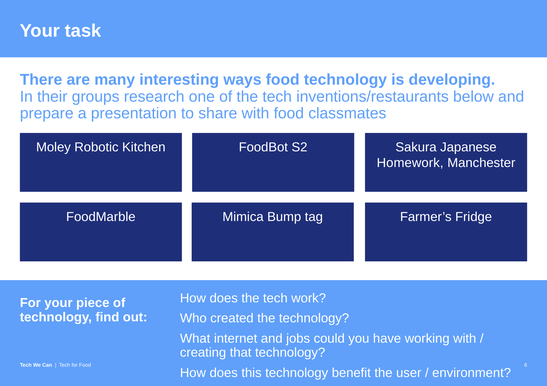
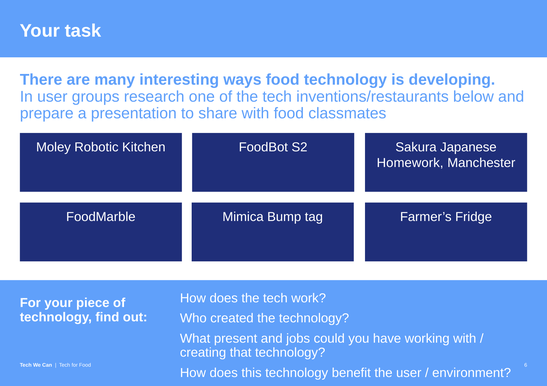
In their: their -> user (52, 97)
internet: internet -> present (236, 339)
